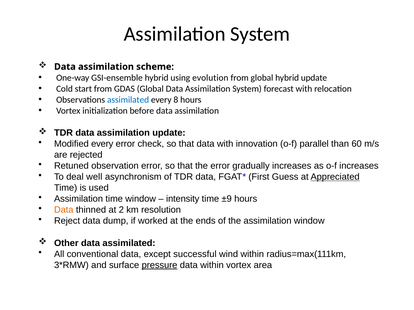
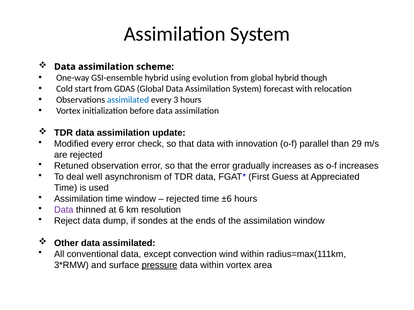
hybrid update: update -> though (314, 78)
8: 8 -> 3 (176, 100)
60: 60 -> 29 (357, 144)
Appreciated underline: present -> none (335, 177)
intensity: intensity -> rejected (183, 199)
±9: ±9 -> ±6 (227, 199)
Data colour: orange -> purple (64, 210)
2: 2 -> 6 (121, 210)
worked: worked -> sondes (153, 221)
successful: successful -> convection (195, 254)
